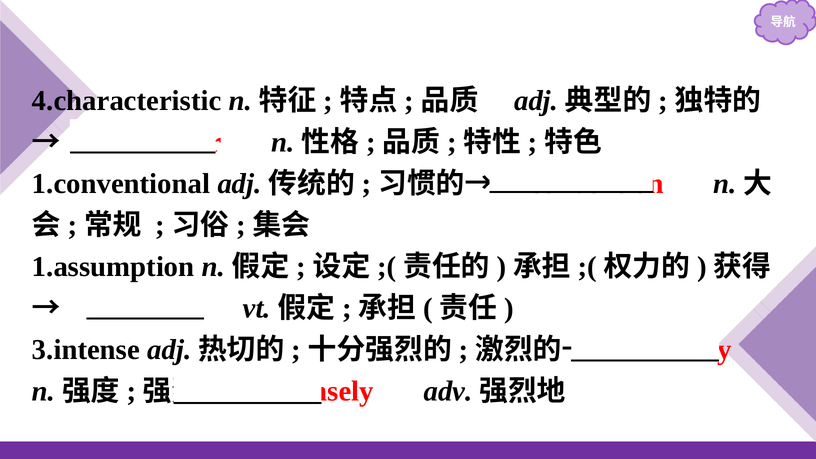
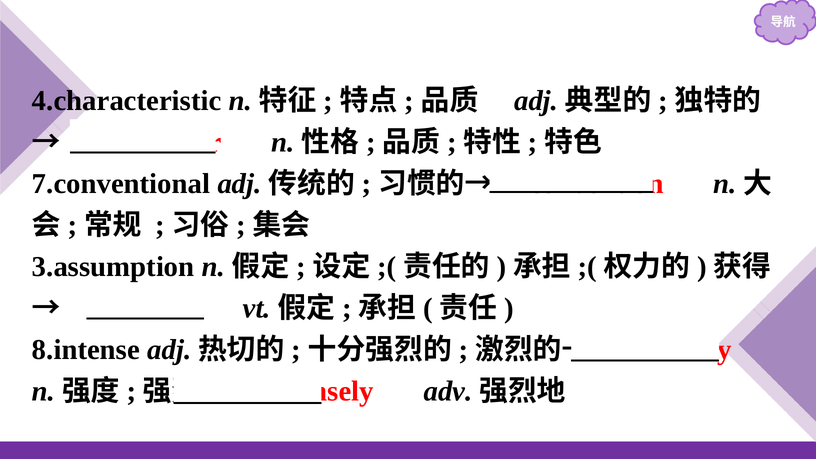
1.conventional: 1.conventional -> 7.conventional (121, 184)
1.assumption: 1.assumption -> 3.assumption (113, 267)
3.intense: 3.intense -> 8.intense (86, 349)
